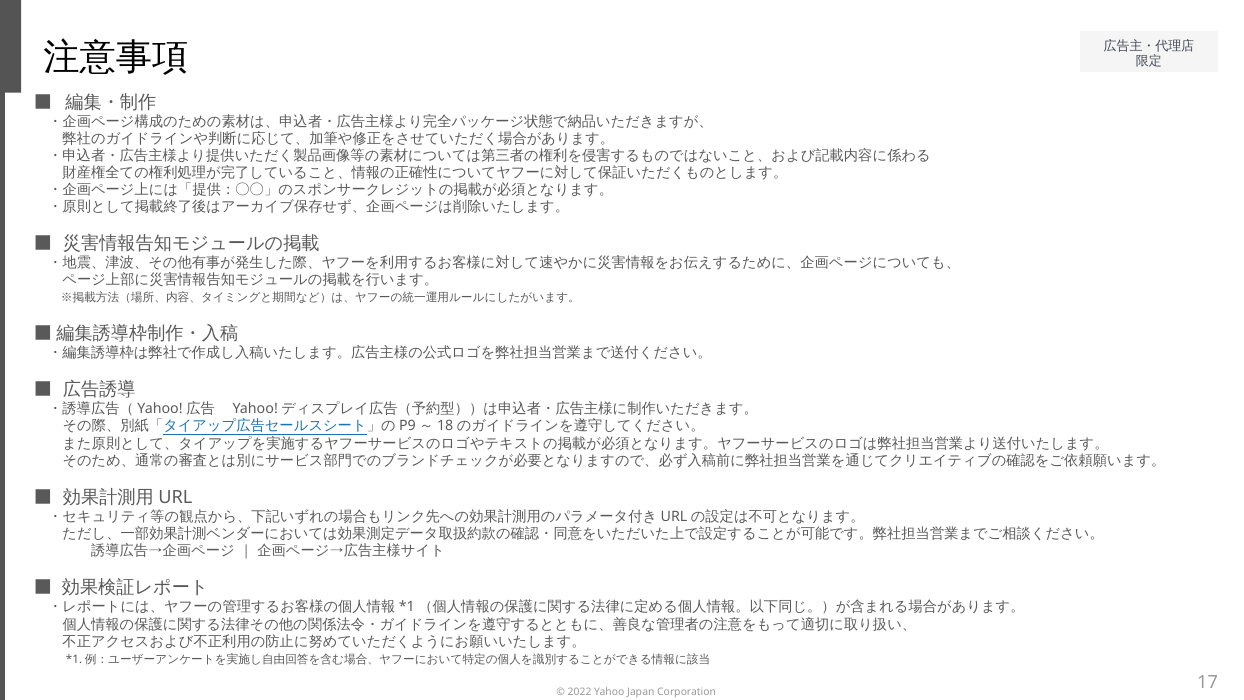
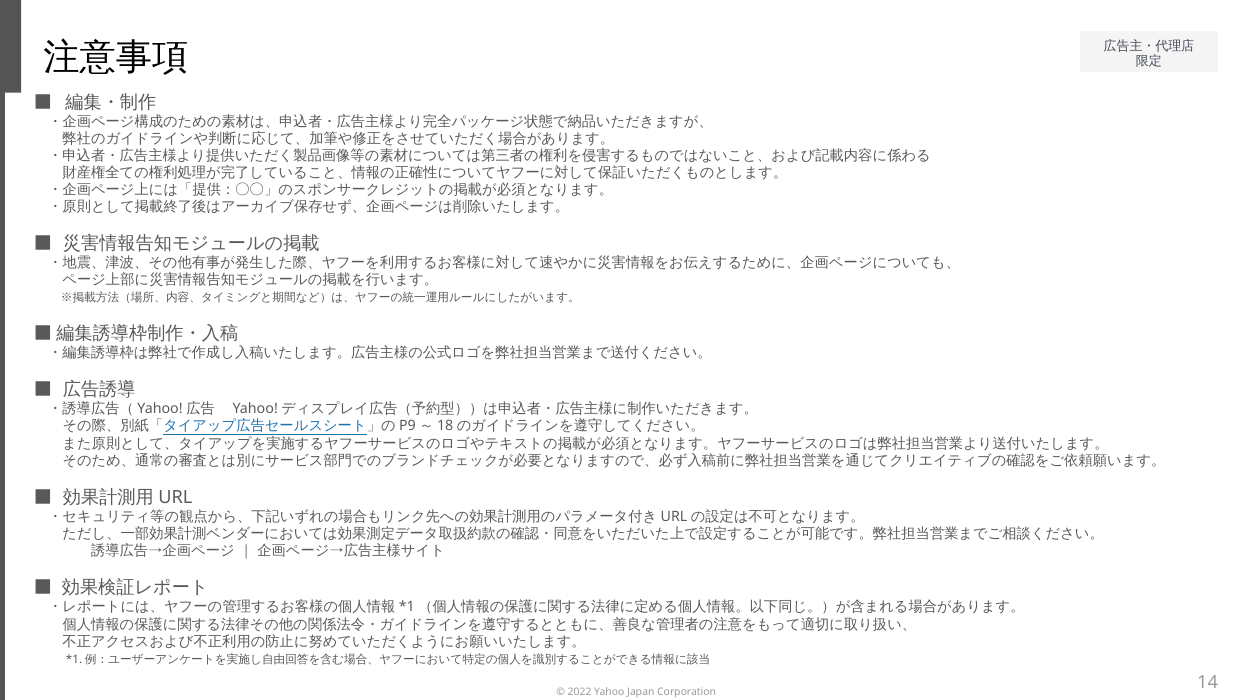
17: 17 -> 14 (1208, 683)
